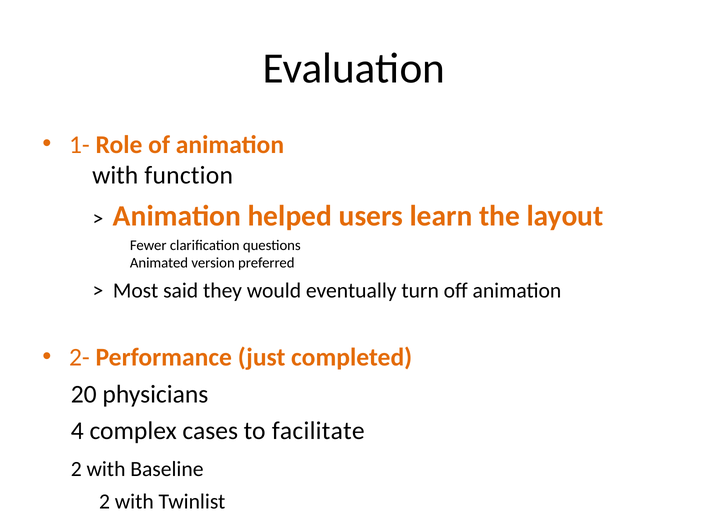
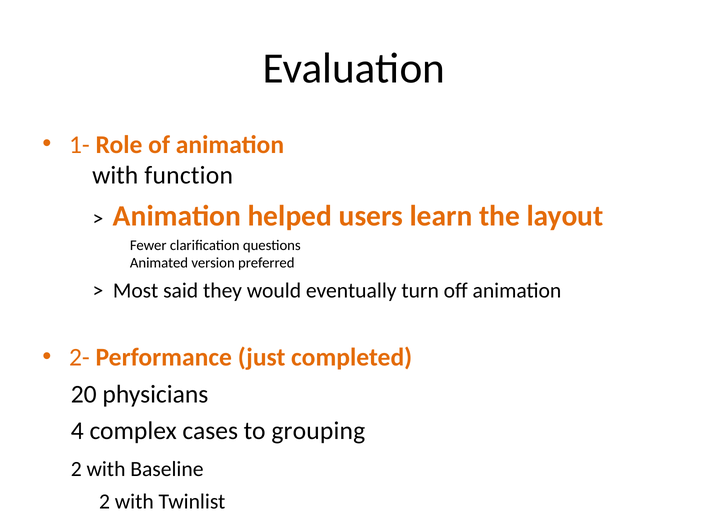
facilitate: facilitate -> grouping (318, 431)
